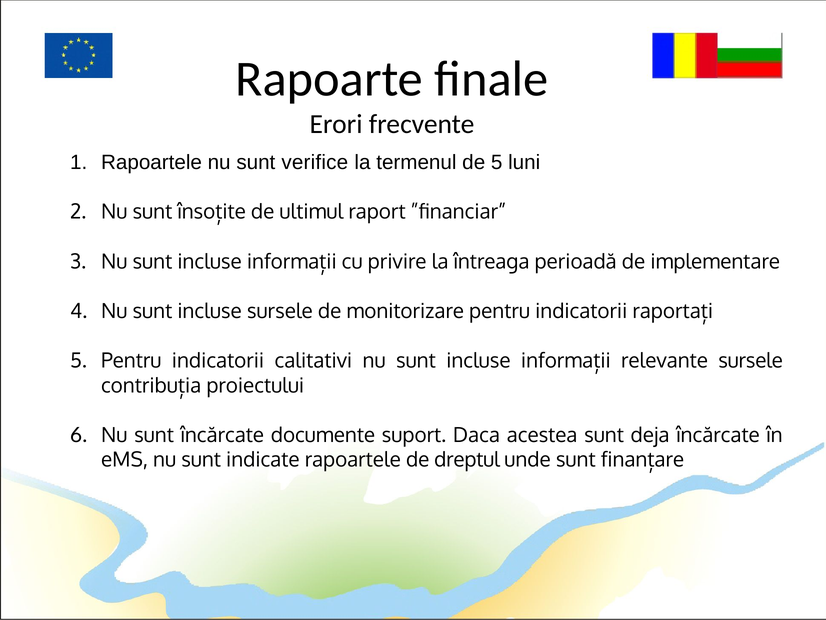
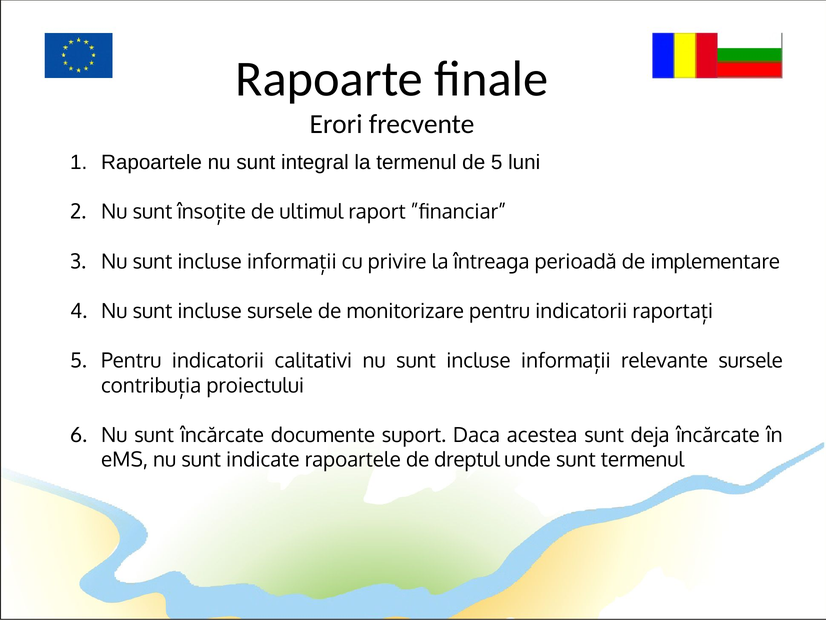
verifice: verifice -> integral (315, 162)
sunt finanțare: finanțare -> termenul (642, 460)
